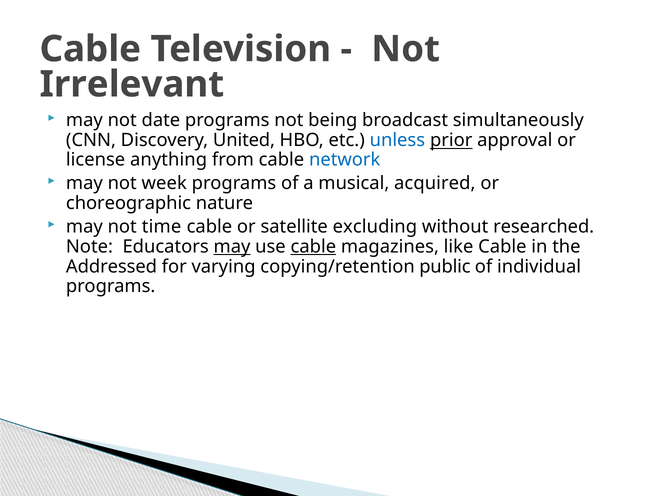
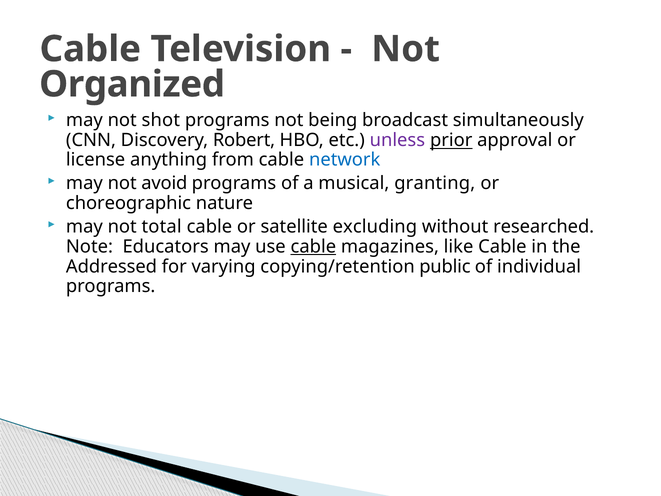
Irrelevant: Irrelevant -> Organized (132, 84)
date: date -> shot (161, 120)
United: United -> Robert (244, 140)
unless colour: blue -> purple (397, 140)
week: week -> avoid (164, 183)
acquired: acquired -> granting (435, 183)
time: time -> total (162, 227)
may underline: present -> none (232, 246)
